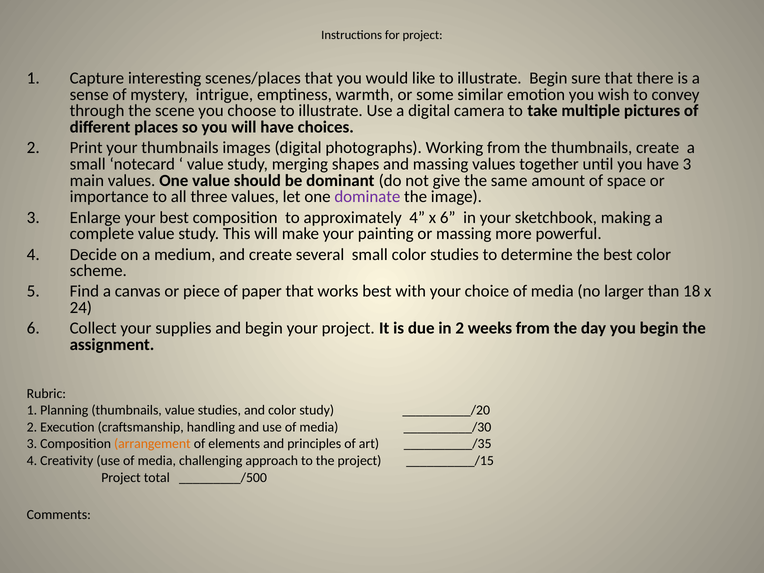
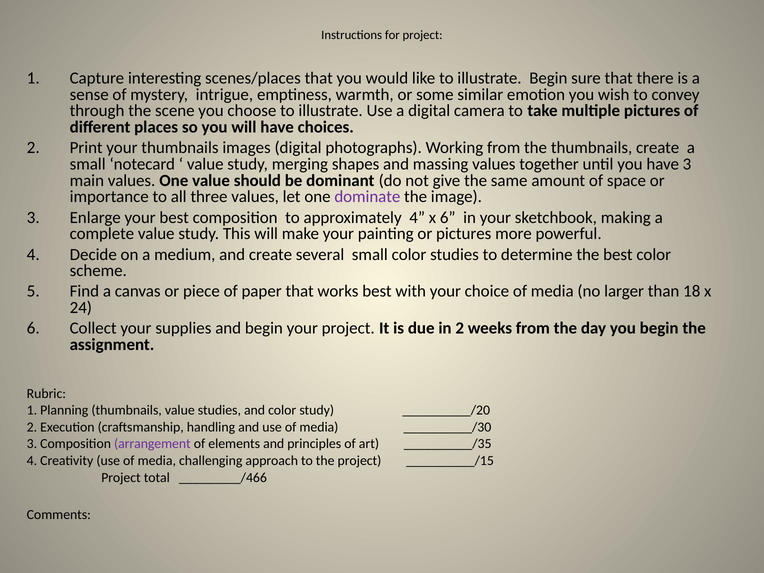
or massing: massing -> pictures (464, 234)
arrangement colour: orange -> purple (152, 444)
_________/500: _________/500 -> _________/466 (223, 478)
